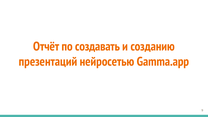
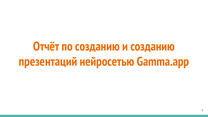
по создавать: создавать -> созданию (97, 47)
